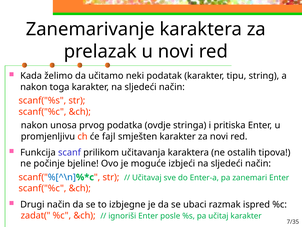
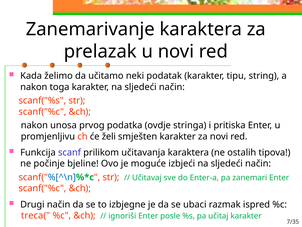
fajl: fajl -> želi (109, 136)
zadat(: zadat( -> treca( (35, 215)
